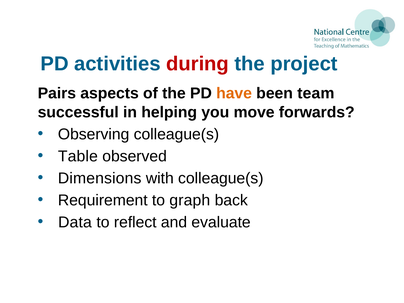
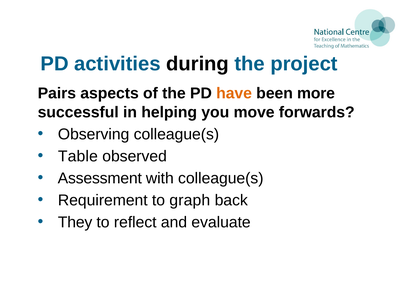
during colour: red -> black (198, 64)
team: team -> more (316, 93)
Dimensions: Dimensions -> Assessment (100, 178)
Data: Data -> They (75, 222)
